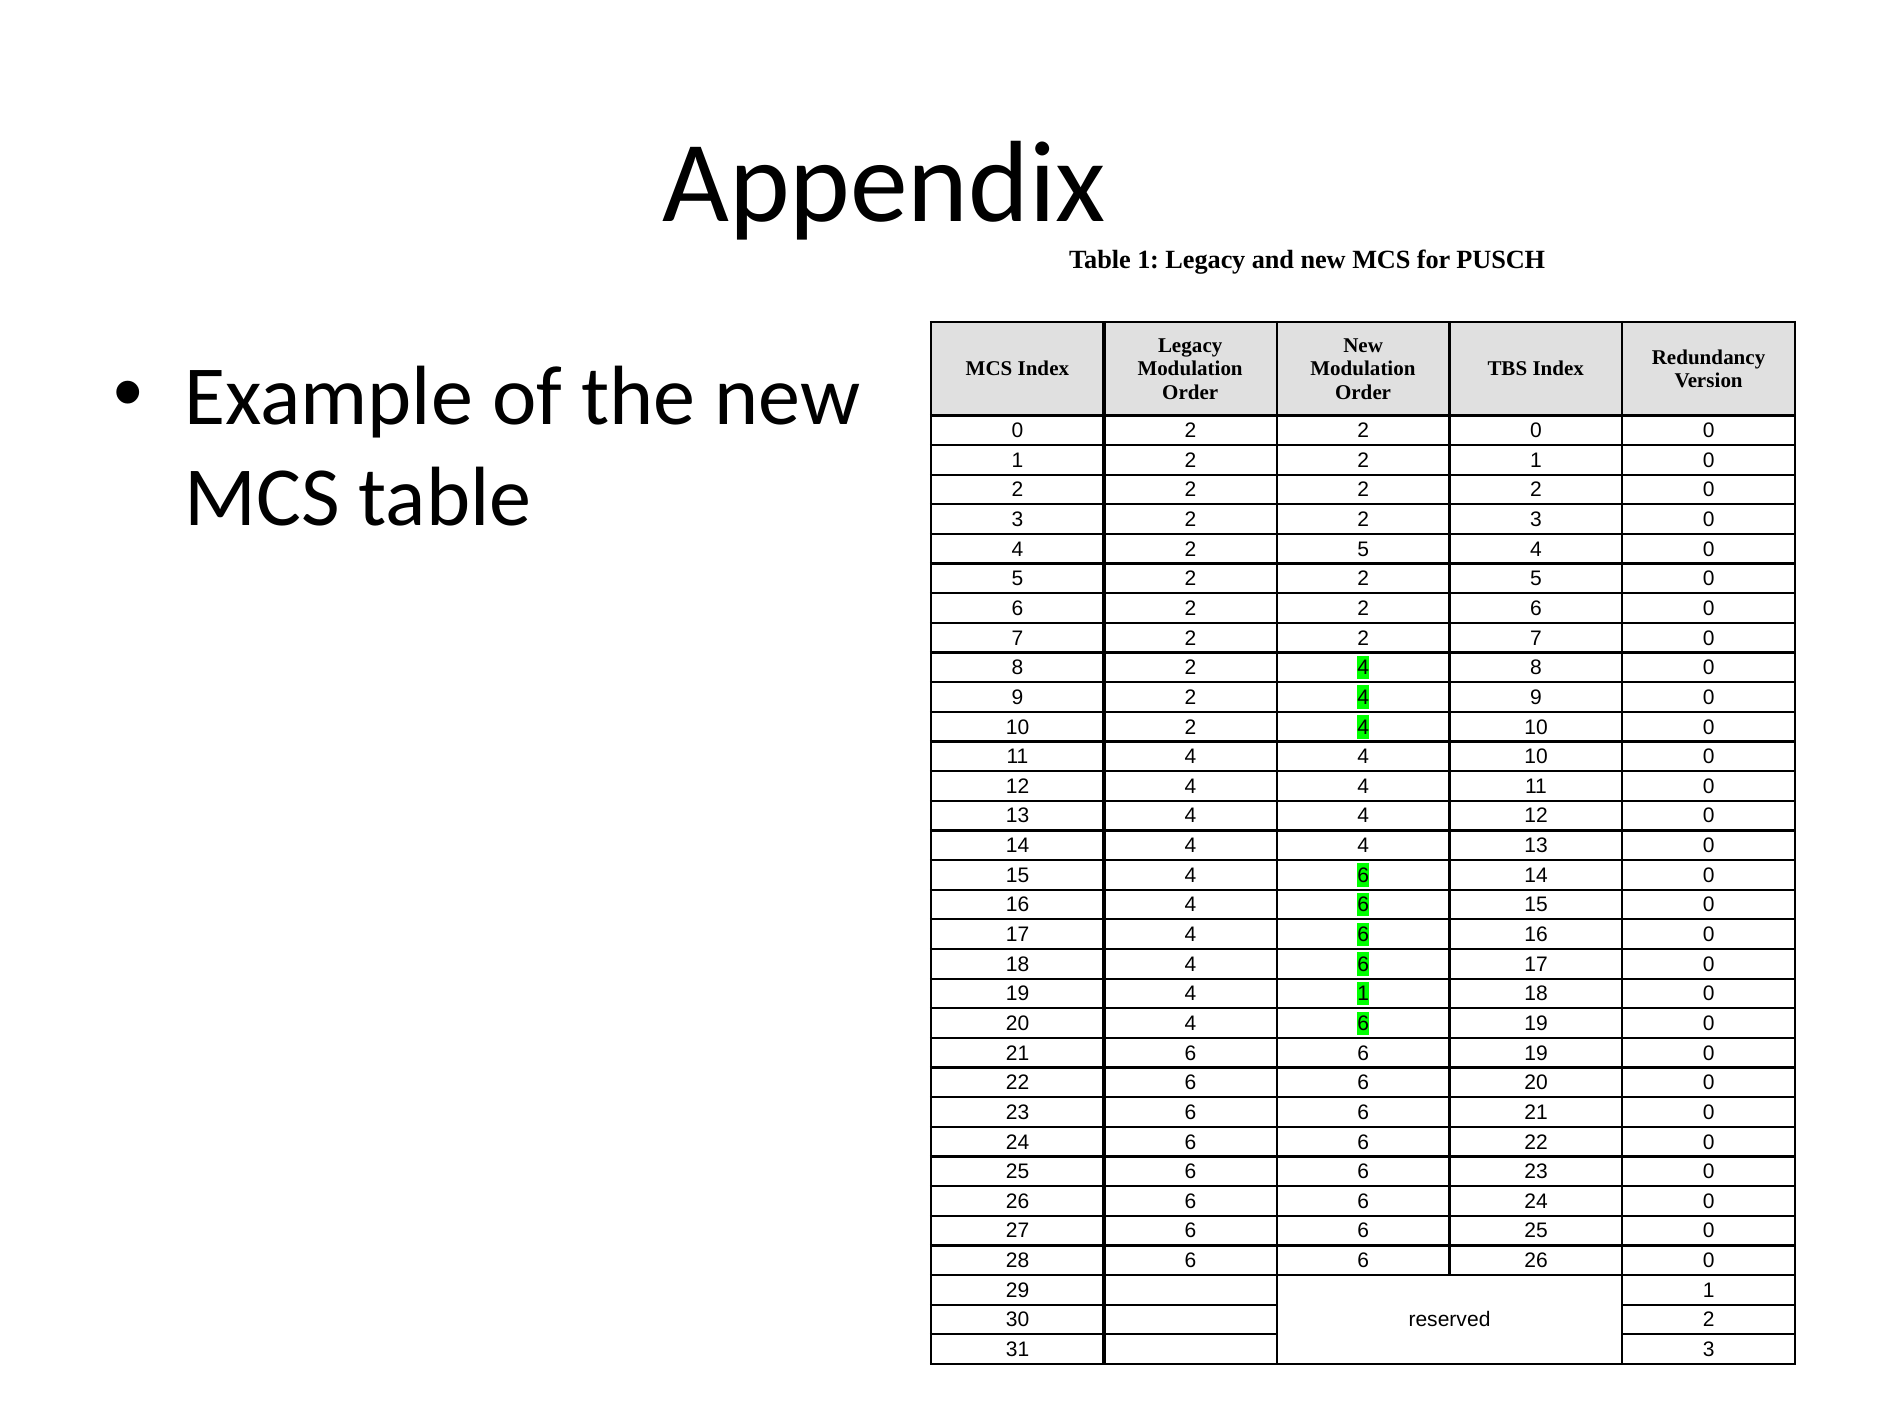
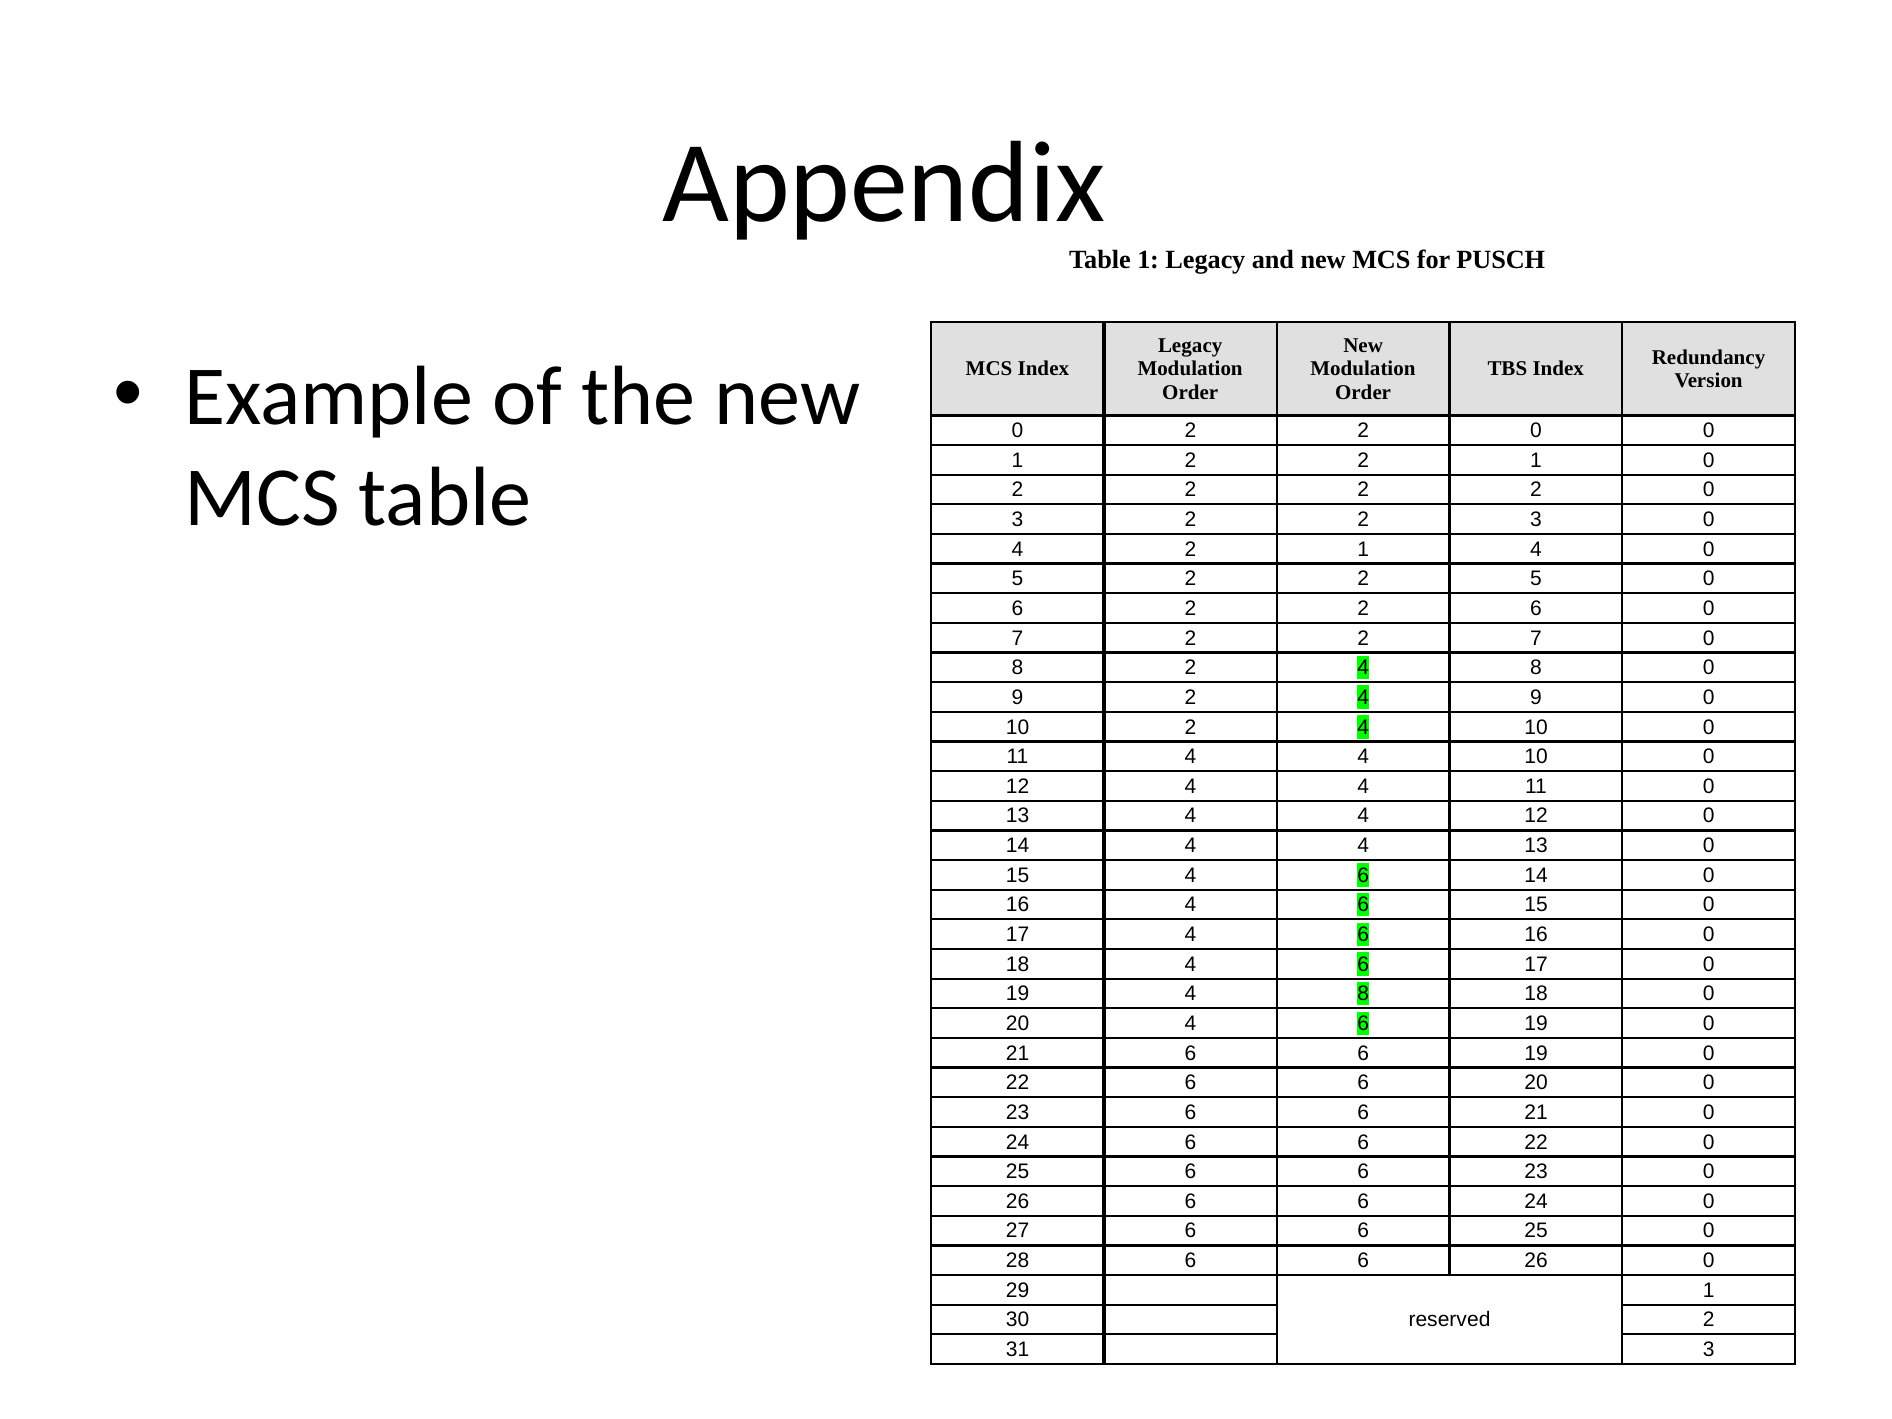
4 2 5: 5 -> 1 (1363, 549)
19 4 1: 1 -> 8 (1363, 994)
